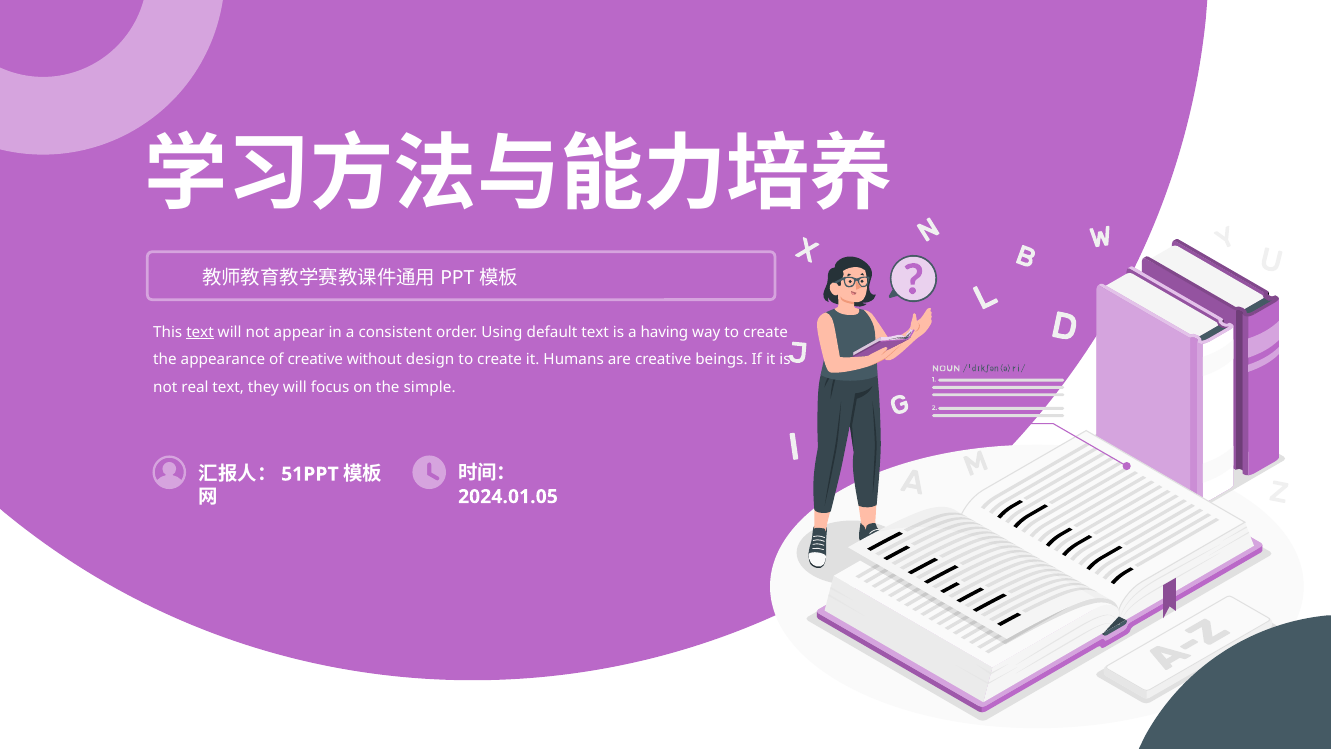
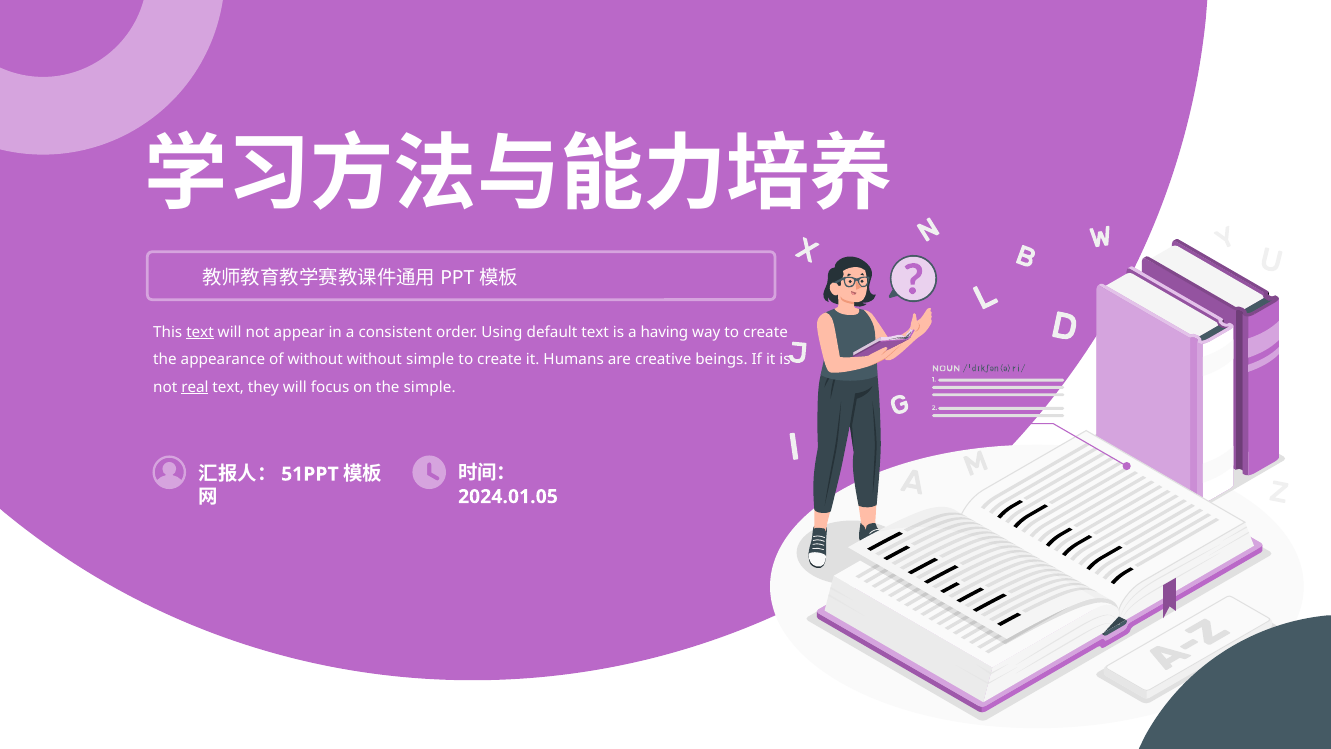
of creative: creative -> without (315, 359)
without design: design -> simple (430, 359)
real underline: none -> present (195, 387)
